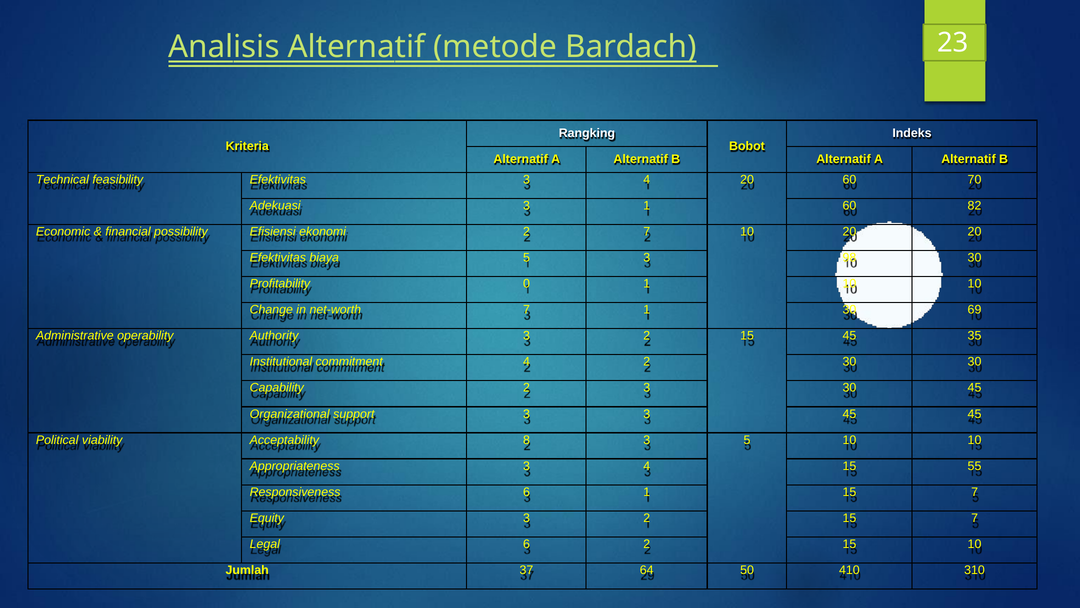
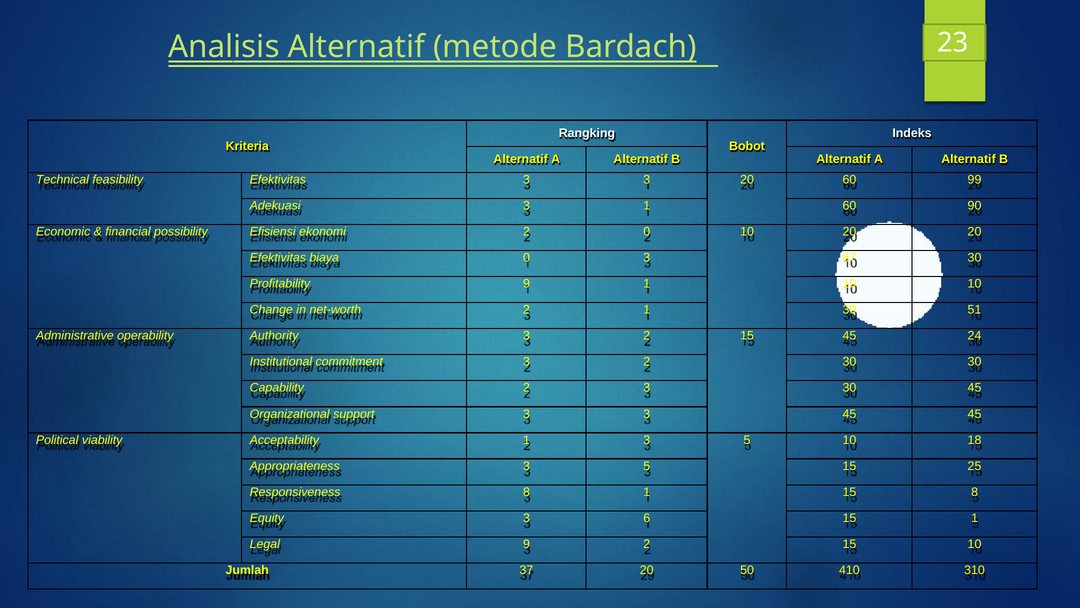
Efektivitas 3 4: 4 -> 3 (647, 179)
70: 70 -> 99 (975, 179)
82: 82 -> 90 (975, 205)
2 7: 7 -> 0 (647, 231)
biaya 5: 5 -> 0 (526, 257)
98: 98 -> 67 (849, 257)
Profitability 0: 0 -> 9 (526, 283)
net-worth 7: 7 -> 2 (526, 310)
69: 69 -> 51 (975, 310)
35: 35 -> 24 (975, 336)
commitment 4: 4 -> 3 (526, 362)
Acceptability 8: 8 -> 1 (526, 440)
5 10 10: 10 -> 18 (975, 440)
Appropriateness 3 4: 4 -> 5 (647, 466)
55: 55 -> 25 (975, 466)
Responsiveness 6: 6 -> 8 (526, 492)
1 15 7: 7 -> 8 (975, 492)
Equity 3 2: 2 -> 6 (647, 518)
7: 7 -> 1 (975, 518)
Legal 6: 6 -> 9 (526, 544)
37 64: 64 -> 20 (647, 570)
